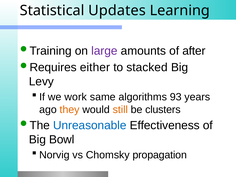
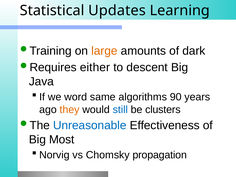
large colour: purple -> orange (104, 51)
after: after -> dark (194, 51)
stacked: stacked -> descent (147, 67)
Levy: Levy -> Java (41, 82)
work: work -> word (76, 97)
93: 93 -> 90 (176, 97)
still colour: orange -> blue (120, 110)
Bowl: Bowl -> Most (62, 140)
